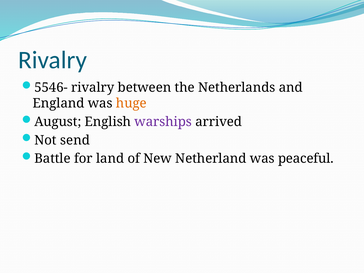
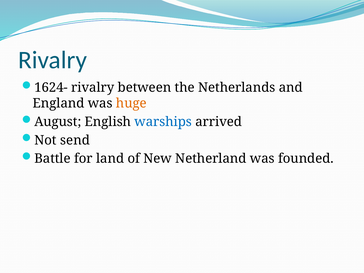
5546-: 5546- -> 1624- (51, 88)
warships colour: purple -> blue (163, 122)
peaceful: peaceful -> founded (306, 159)
